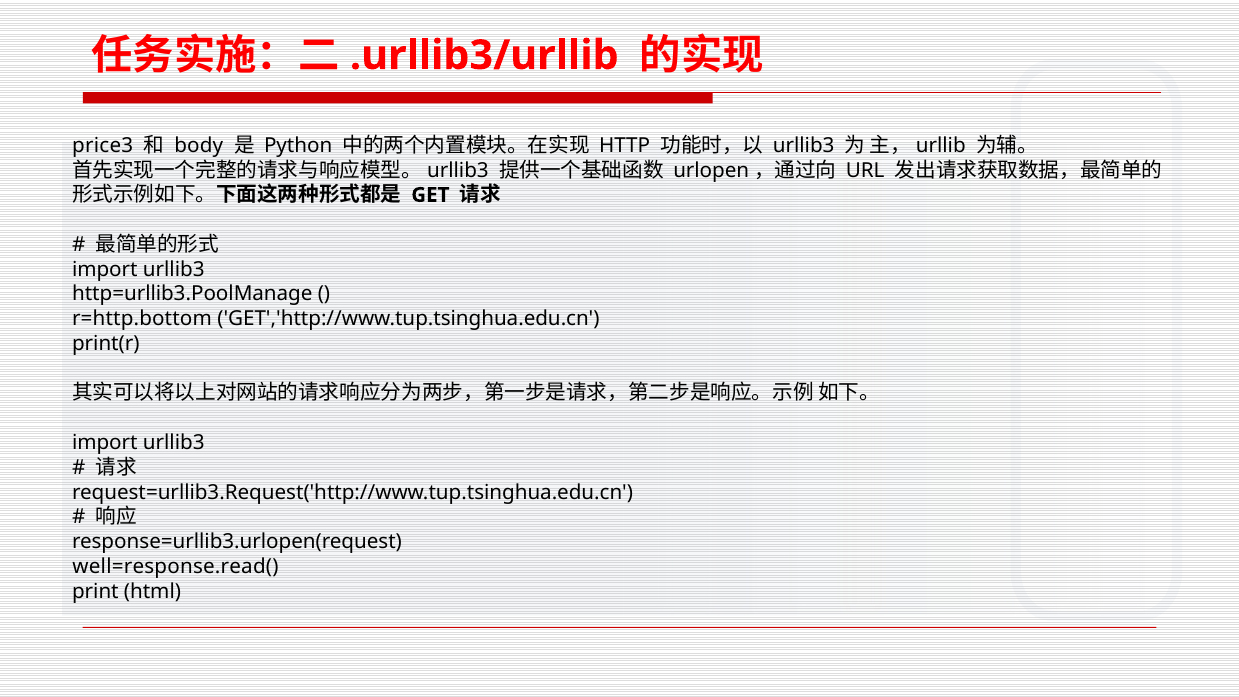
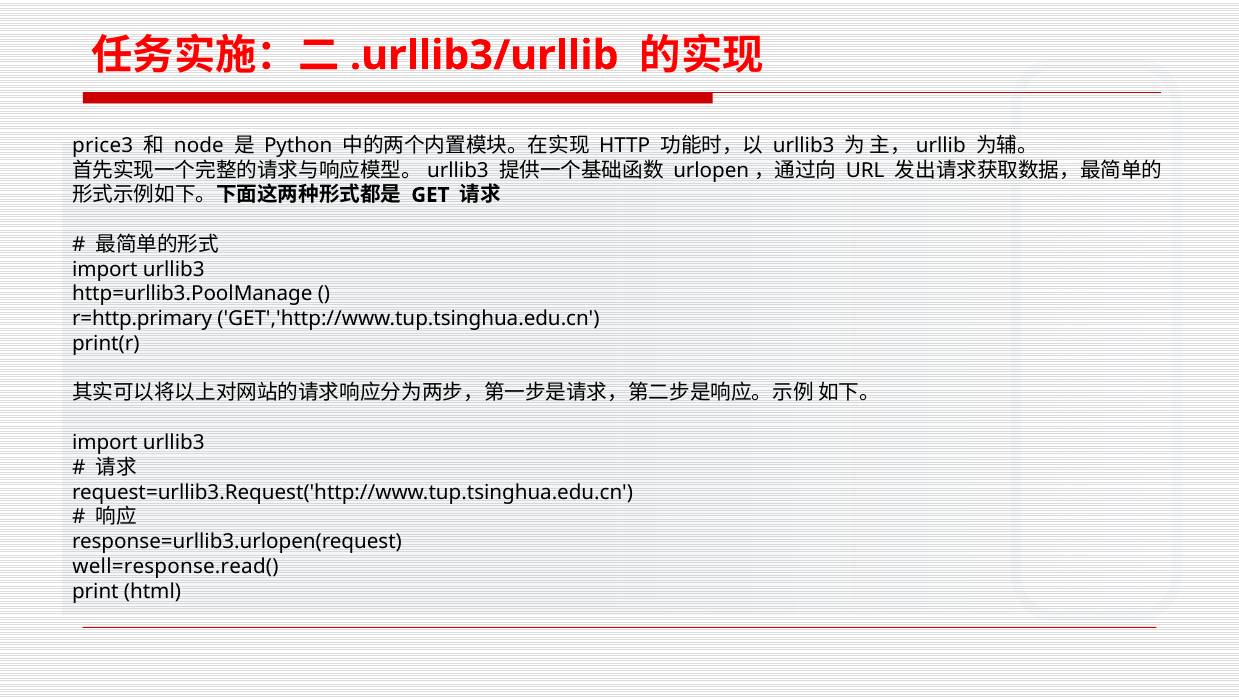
body: body -> node (199, 145)
r=http.bottom: r=http.bottom -> r=http.primary (142, 319)
